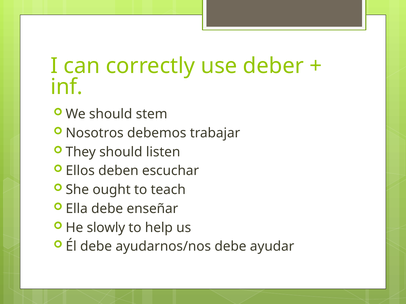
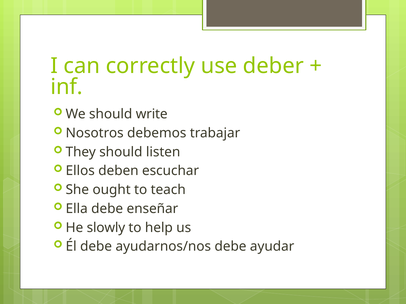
stem: stem -> write (152, 114)
